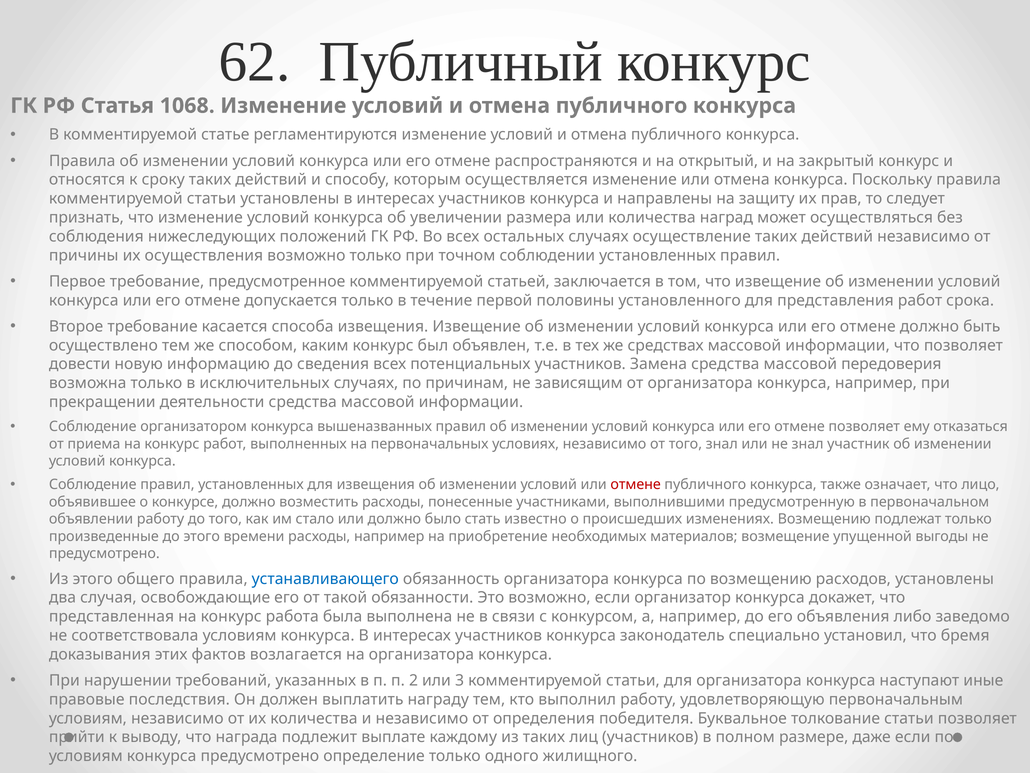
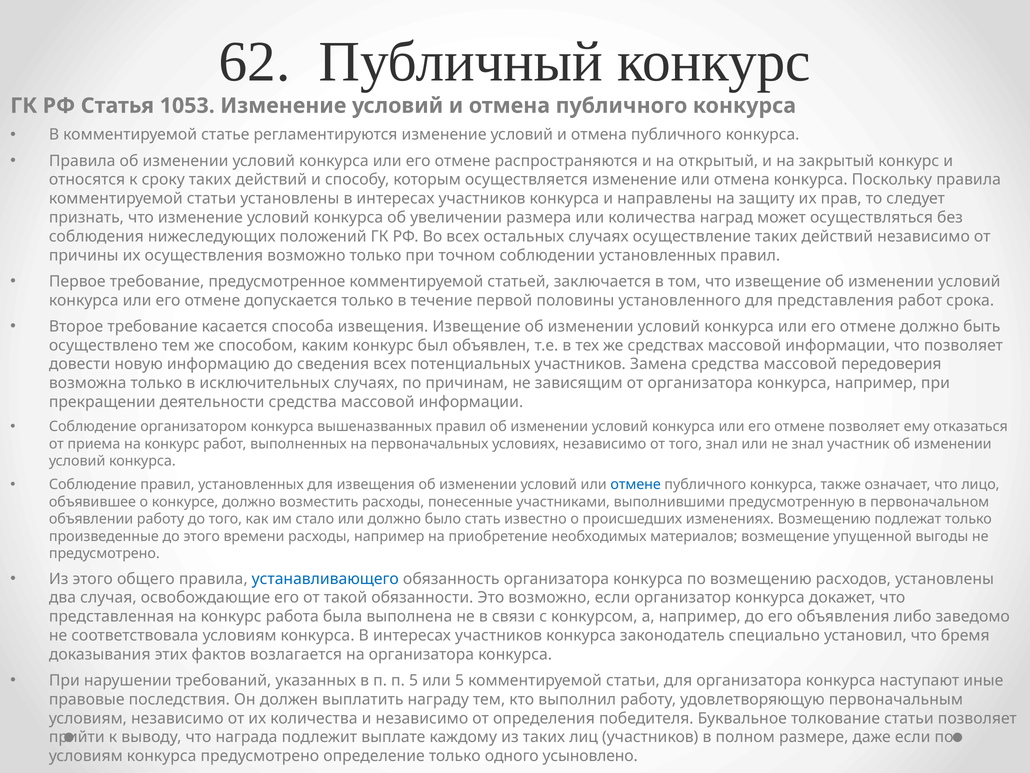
1068: 1068 -> 1053 (187, 106)
отмене colour: red -> blue (636, 484)
п 2: 2 -> 5 (414, 680)
или 3: 3 -> 5 (460, 680)
жилищного: жилищного -> усыновлено (590, 756)
